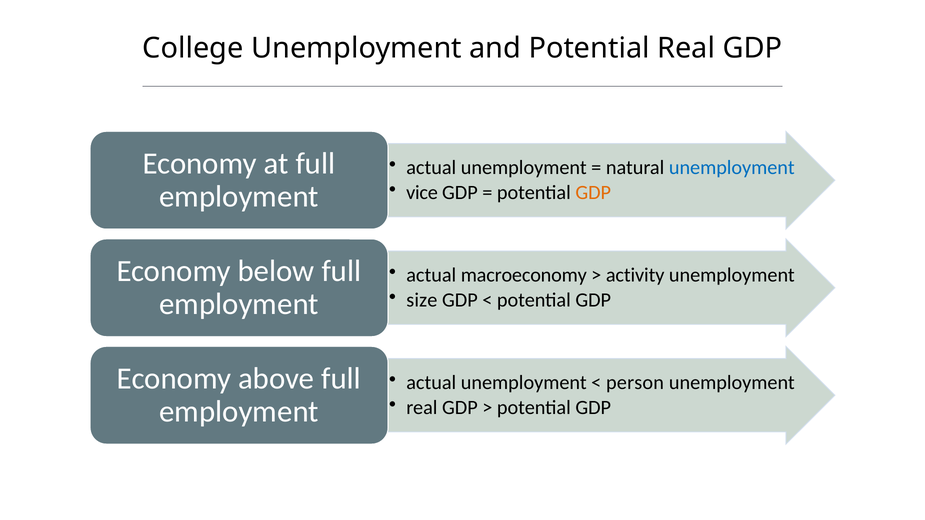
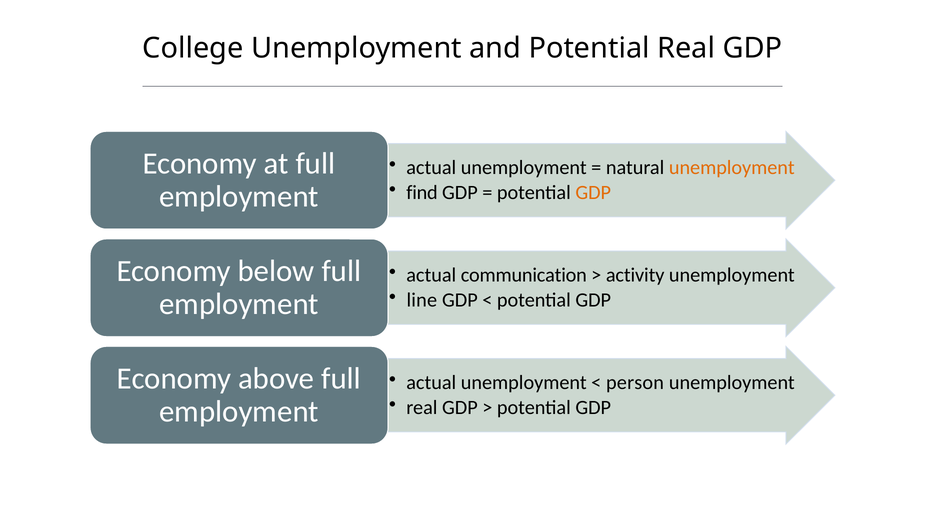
unemployment colour: blue -> orange (732, 168)
vice: vice -> find (422, 193)
macroeconomy: macroeconomy -> communication (524, 275)
size: size -> line (422, 300)
